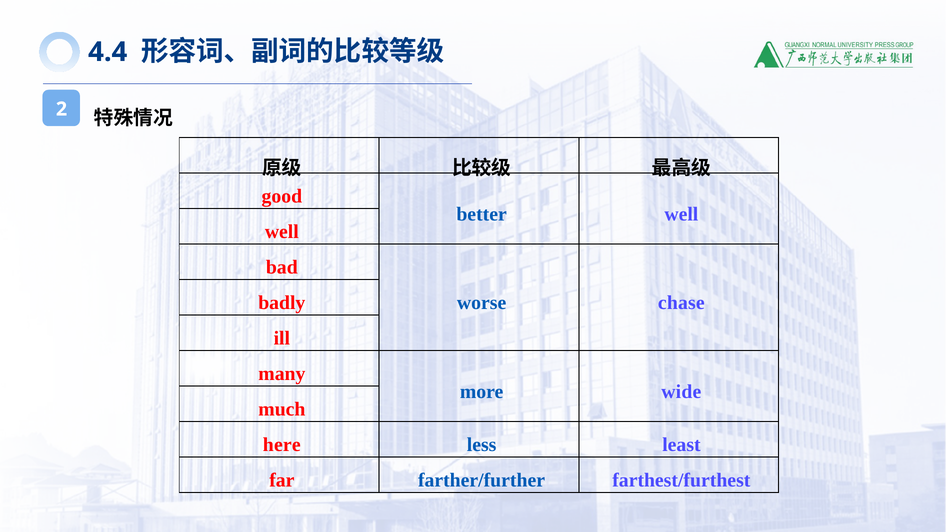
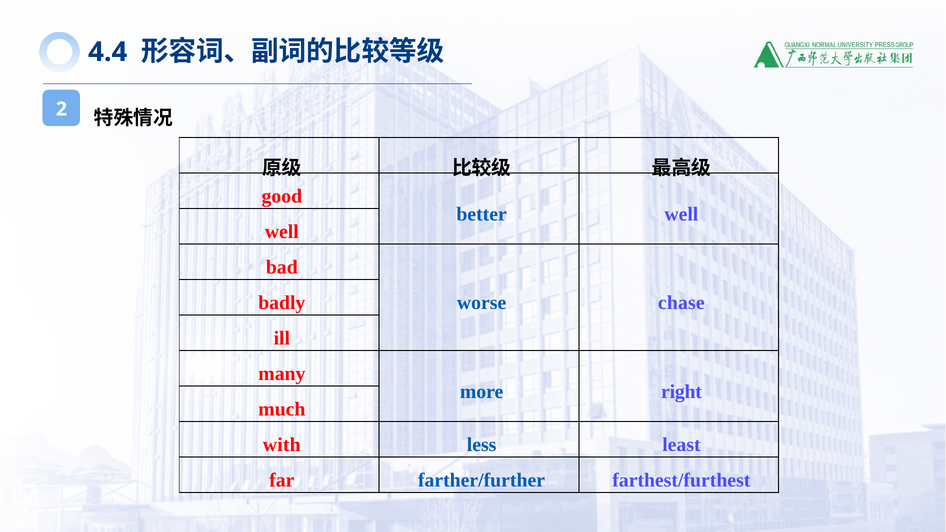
wide: wide -> right (681, 392)
here: here -> with (282, 445)
